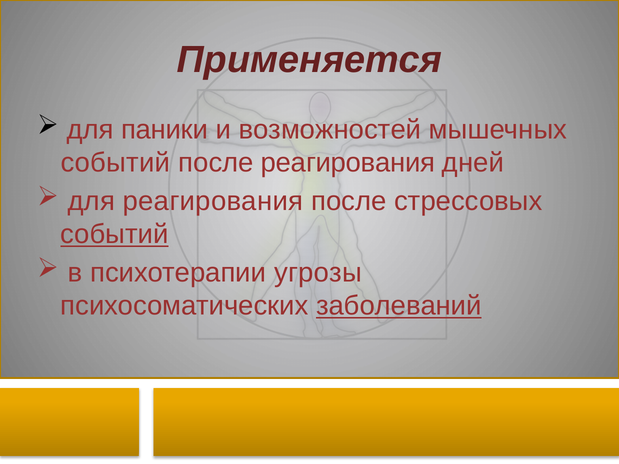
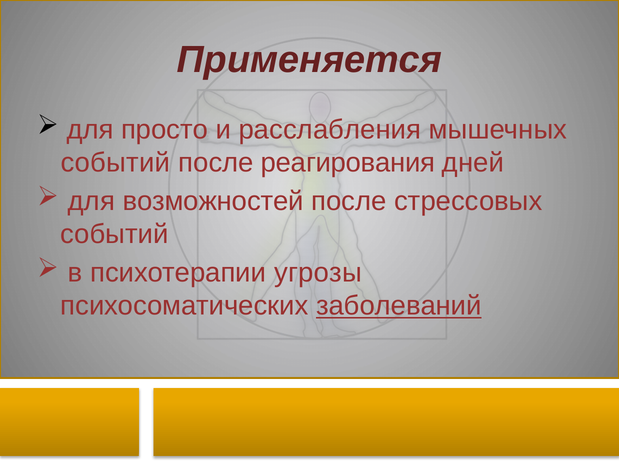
паники: паники -> просто (165, 130)
возможностей: возможностей -> расслабления (330, 130)
для реагирования: реагирования -> возможностей (213, 201)
событий underline: present -> none (114, 234)
